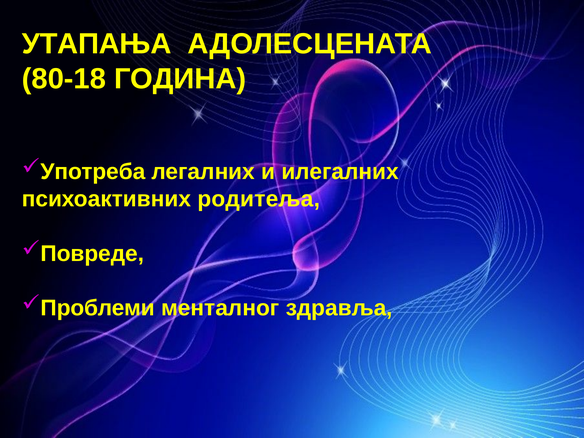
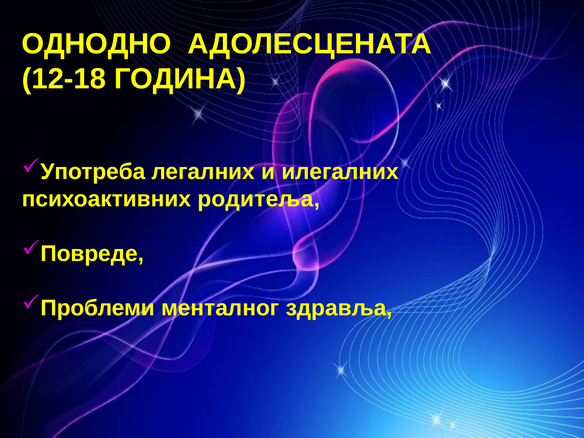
УТАПАЊА: УТАПАЊА -> ОДНОДНО (97, 44)
80-18: 80-18 -> 12-18 (64, 79)
